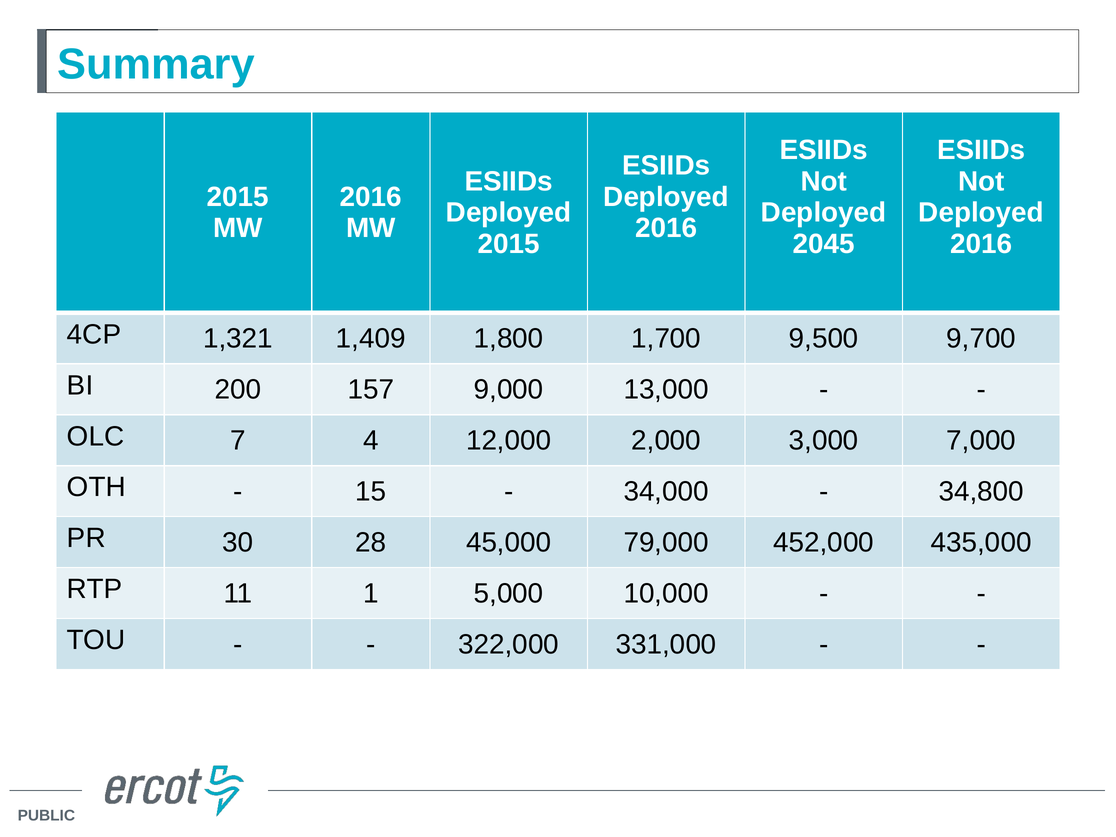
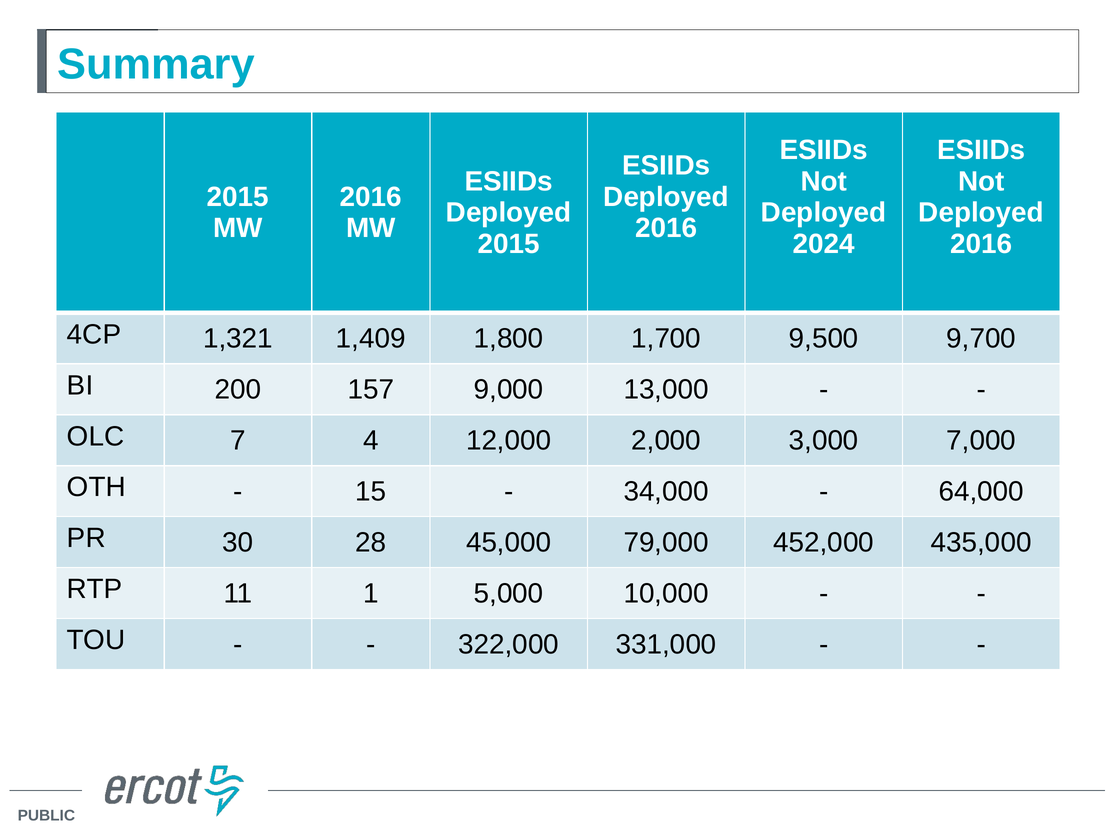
2045: 2045 -> 2024 (824, 244)
34,800: 34,800 -> 64,000 (981, 492)
